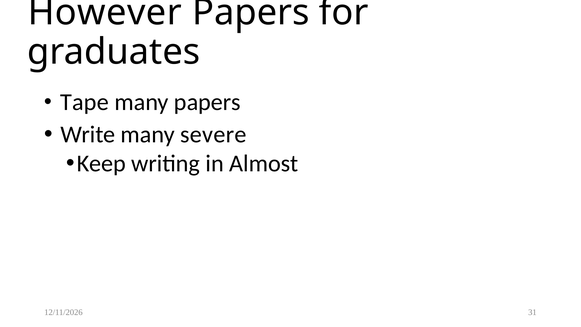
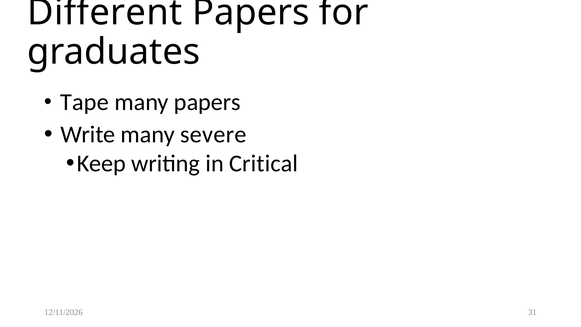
However: However -> Different (105, 13)
Almost: Almost -> Critical (264, 163)
